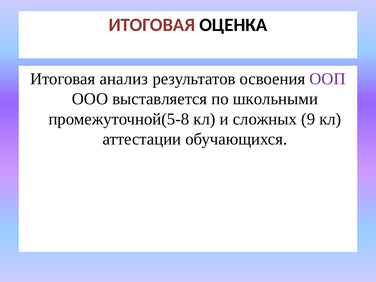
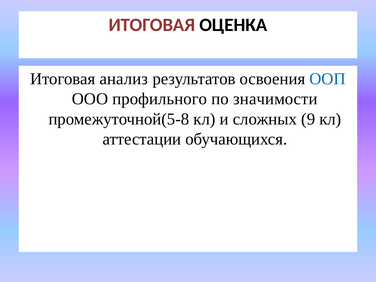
ООП colour: purple -> blue (328, 79)
выставляется: выставляется -> профильного (160, 99)
школьными: школьными -> значимости (275, 99)
